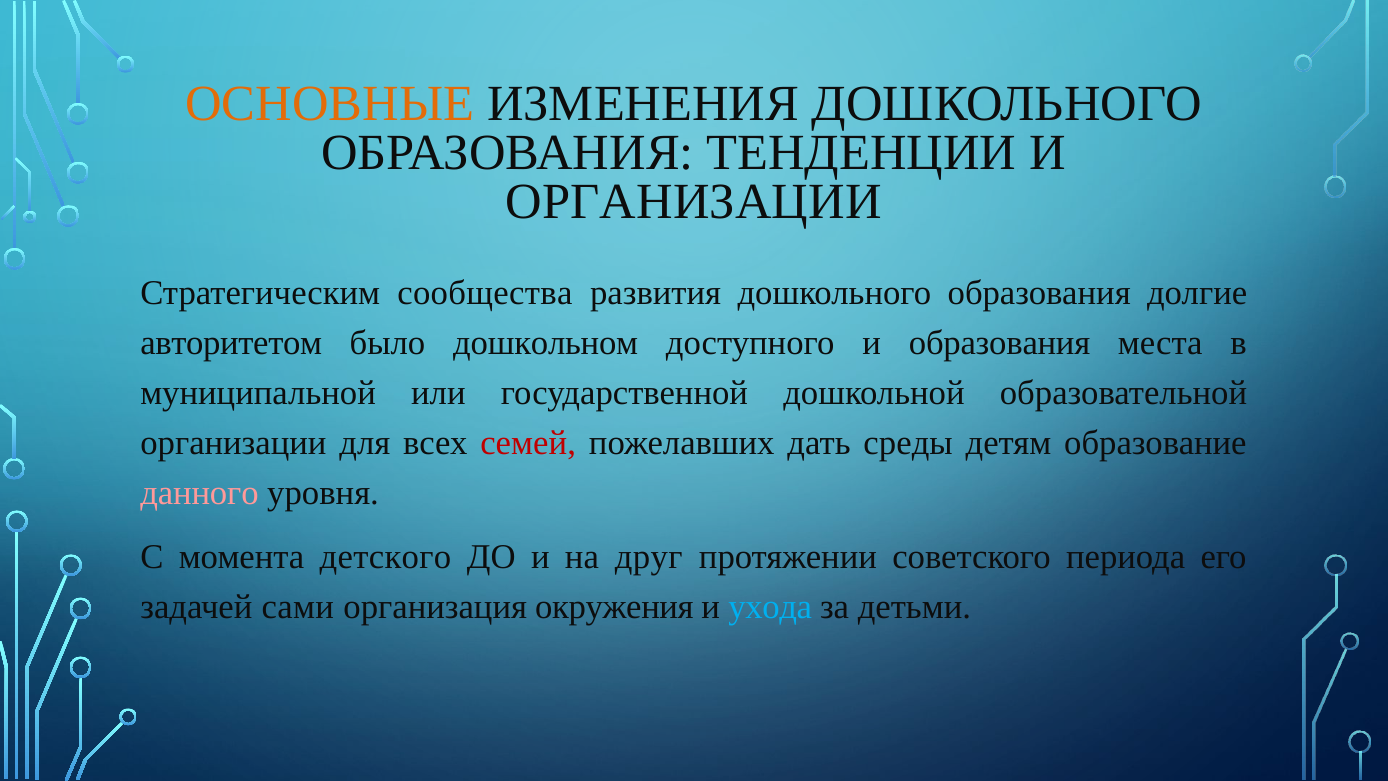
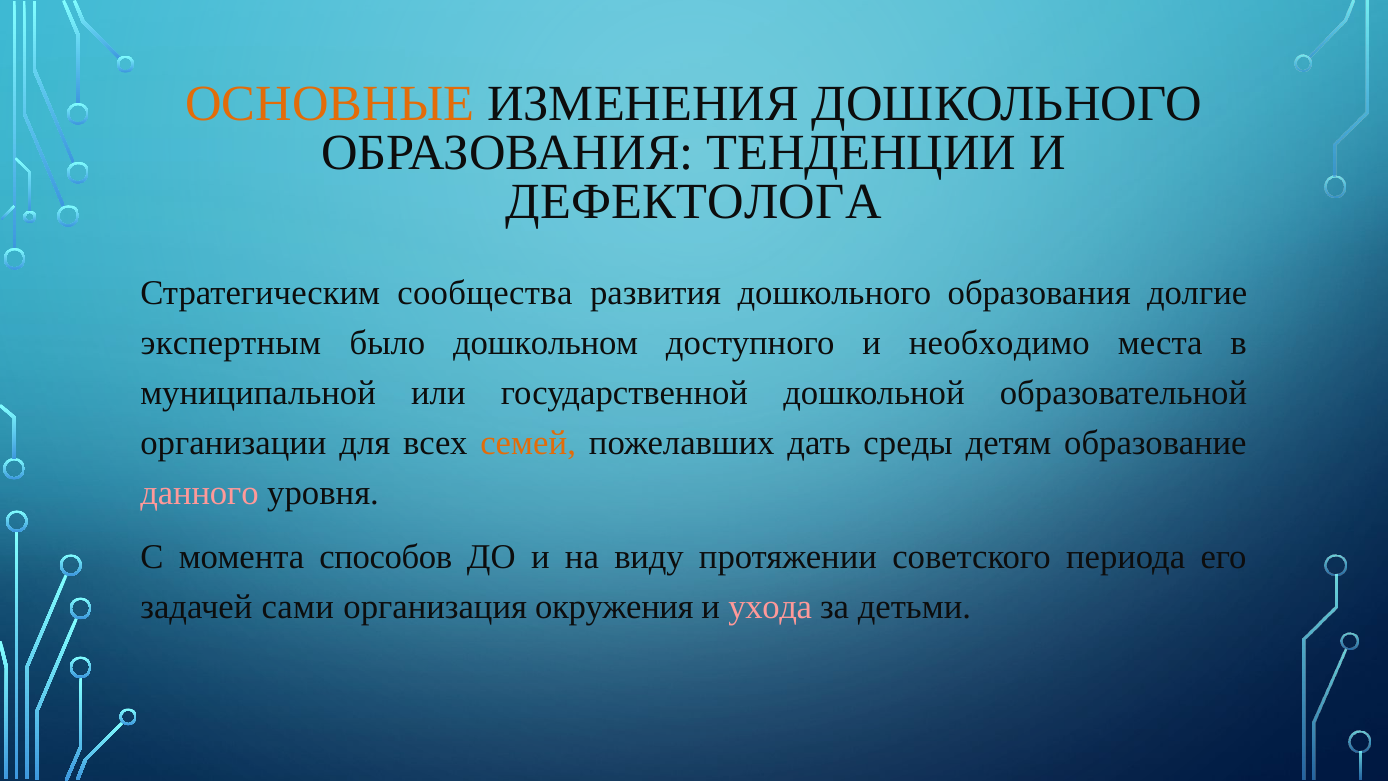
ОРГАНИЗАЦИИ: ОРГАНИЗАЦИИ -> ДЕФЕКТОЛОГА (694, 202)
авторитетом: авторитетом -> экспертным (231, 343)
и образования: образования -> необходимо (999, 343)
семей colour: red -> orange (528, 443)
детского: детского -> способов (386, 557)
друг: друг -> виду (649, 557)
ухода colour: light blue -> pink (770, 607)
